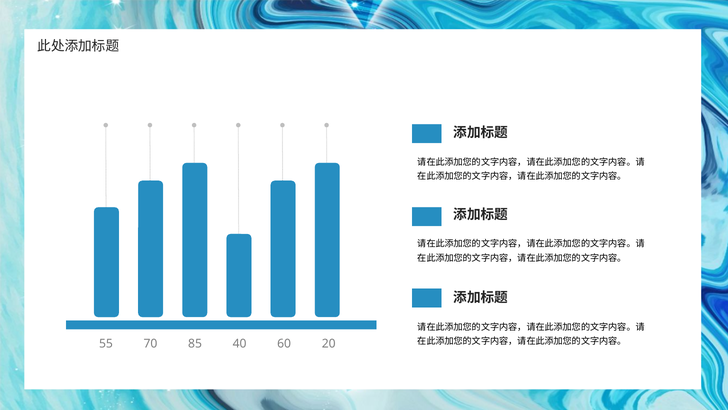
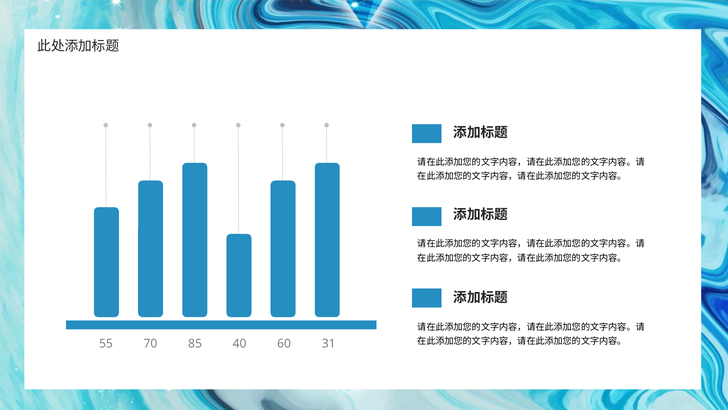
20: 20 -> 31 (329, 343)
